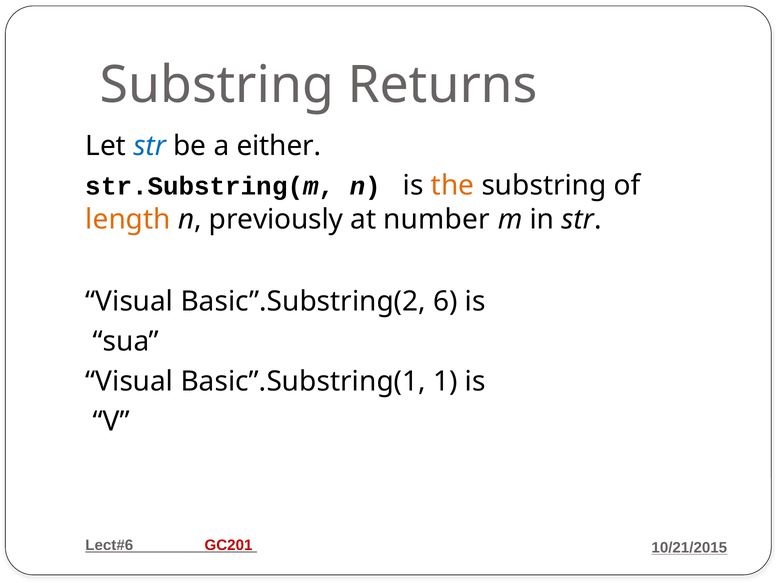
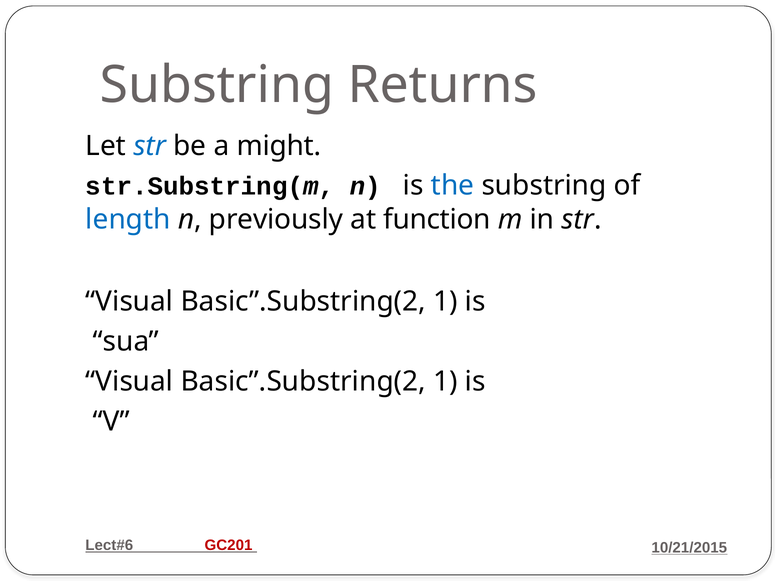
either: either -> might (279, 146)
the colour: orange -> blue (453, 186)
length colour: orange -> blue (128, 219)
number: number -> function (437, 219)
6: 6 -> 1 (445, 302)
Basic”.Substring(1: Basic”.Substring(1 -> Basic”.Substring(2 (303, 381)
